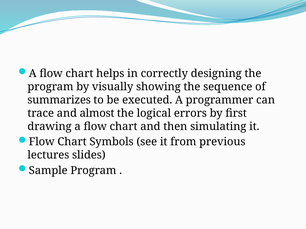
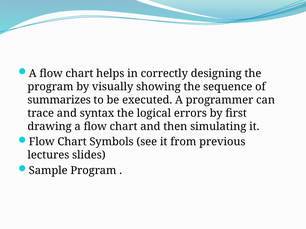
almost: almost -> syntax (97, 113)
